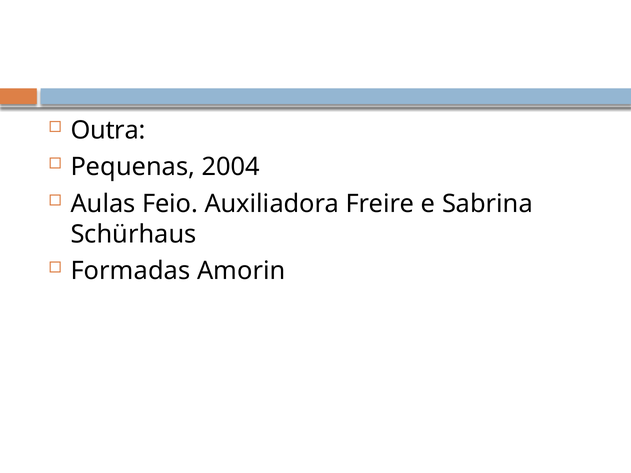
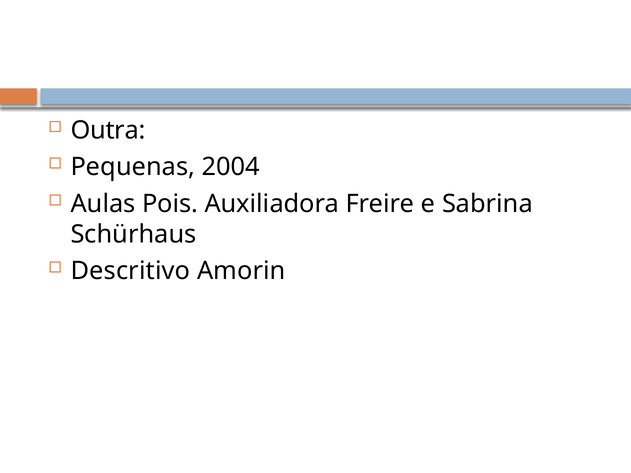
Feio: Feio -> Pois (170, 204)
Formadas: Formadas -> Descritivo (130, 271)
